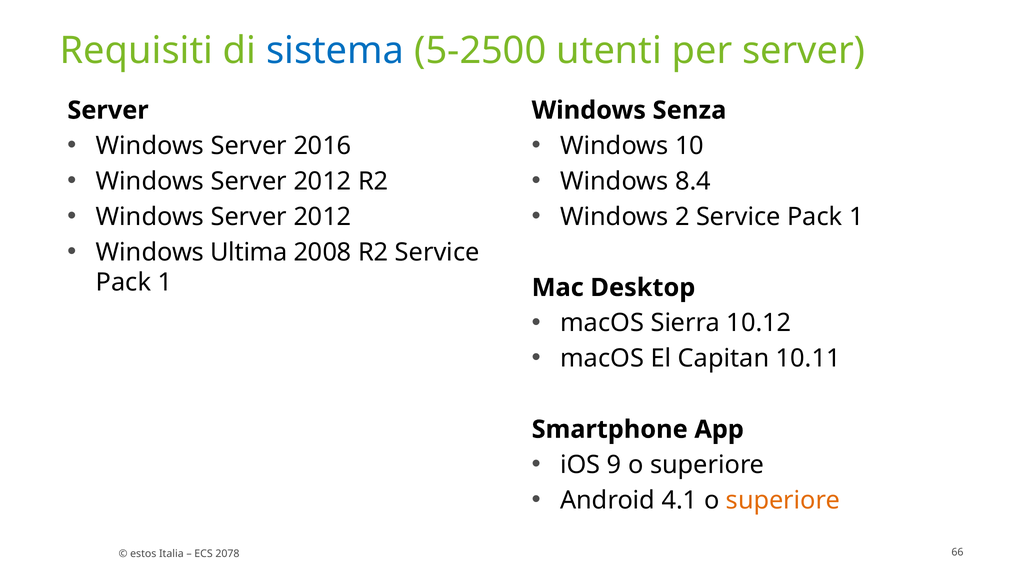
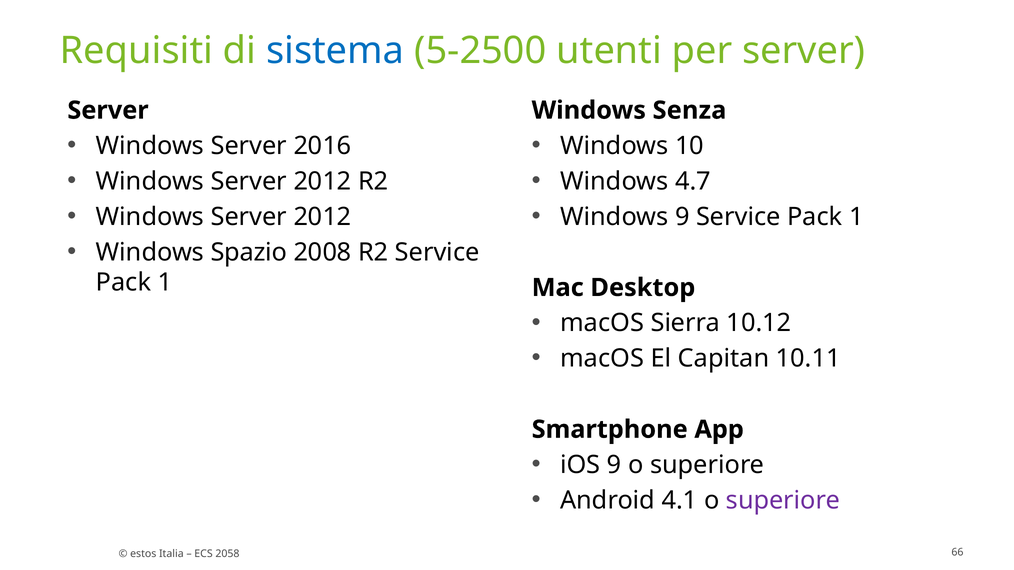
8.4: 8.4 -> 4.7 (693, 181)
Windows 2: 2 -> 9 (682, 217)
Ultima: Ultima -> Spazio (249, 252)
superiore colour: orange -> purple (783, 501)
2078: 2078 -> 2058 (227, 554)
